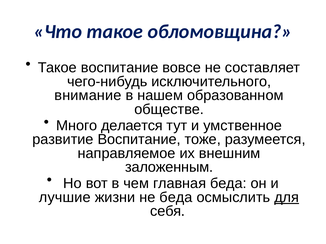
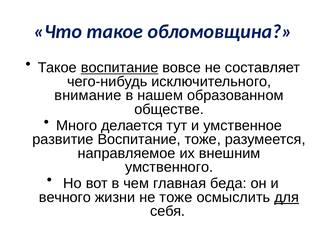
воспитание underline: none -> present (120, 68)
заложенным: заложенным -> умственного (169, 168)
лучшие: лучшие -> вечного (65, 198)
не беда: беда -> тоже (176, 198)
